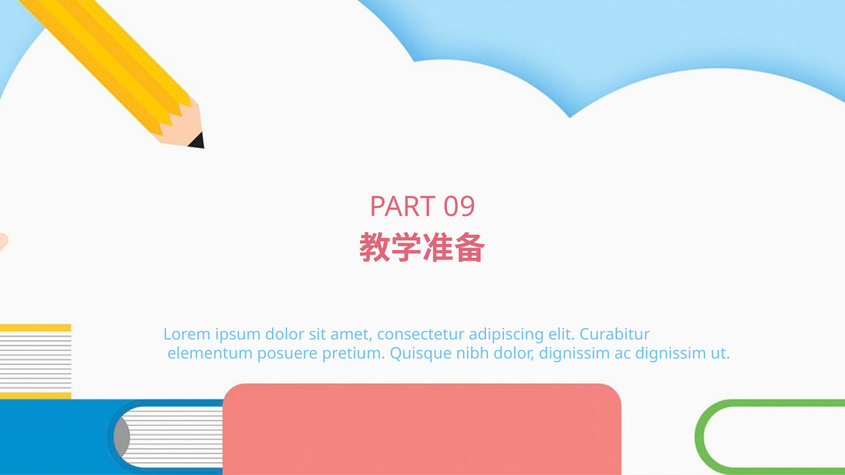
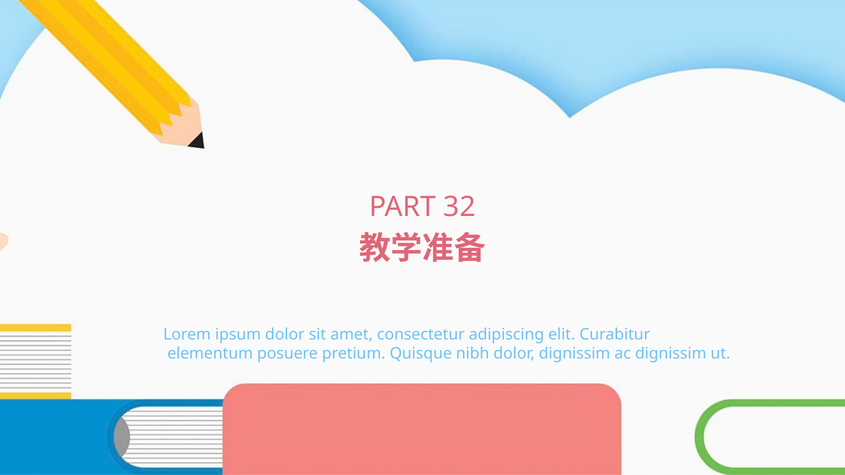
09: 09 -> 32 (460, 207)
